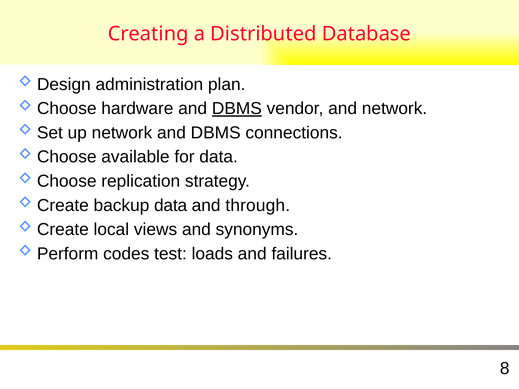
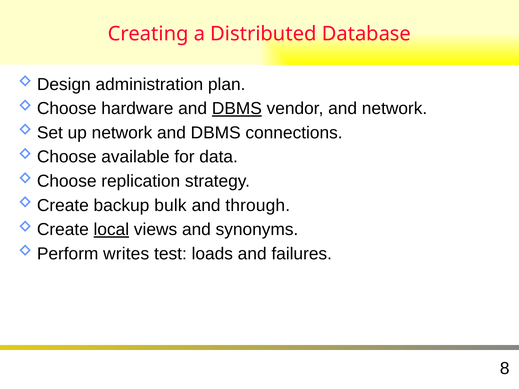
backup data: data -> bulk (170, 205)
local underline: none -> present (111, 230)
codes: codes -> writes (126, 254)
